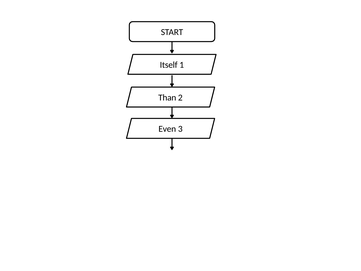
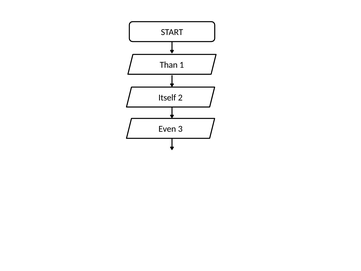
Itself: Itself -> Than (169, 65)
Than: Than -> Itself (167, 98)
